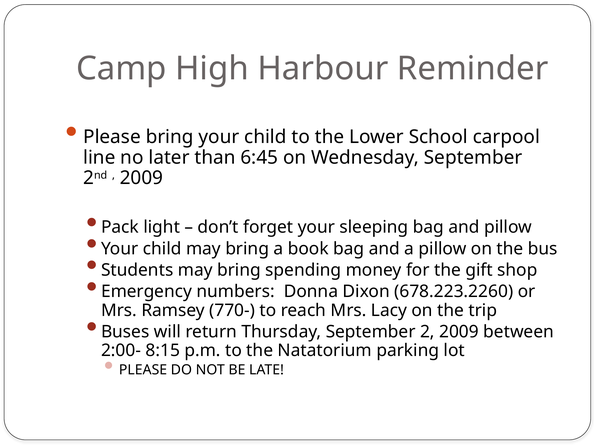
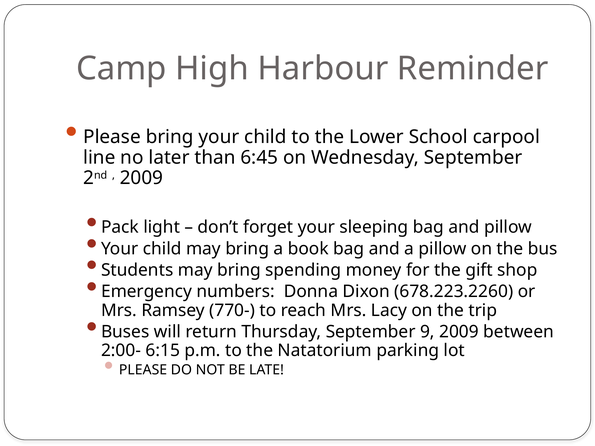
2: 2 -> 9 (427, 332)
8:15: 8:15 -> 6:15 (163, 351)
